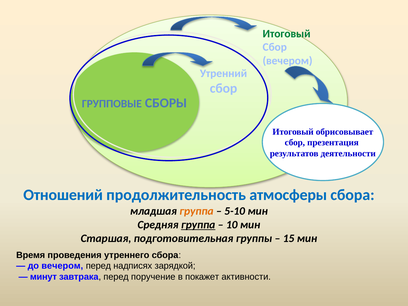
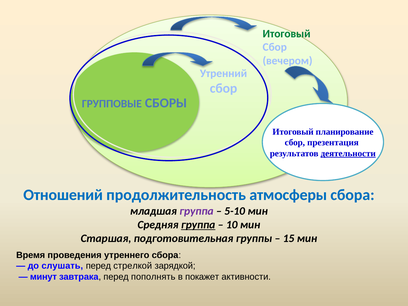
обрисовывает: обрисовывает -> планирование (345, 132)
деятельности underline: none -> present (348, 153)
группа colour: orange -> purple (196, 211)
до вечером: вечером -> слушать (62, 266)
надписях: надписях -> стрелкой (133, 266)
поручение: поручение -> пополнять (153, 277)
